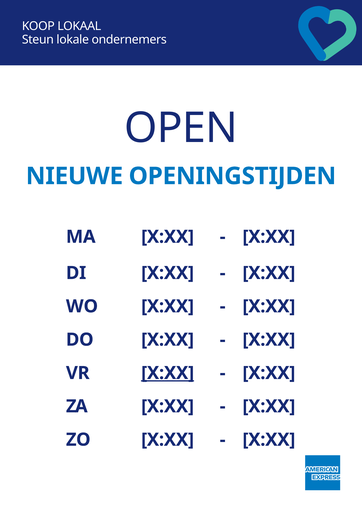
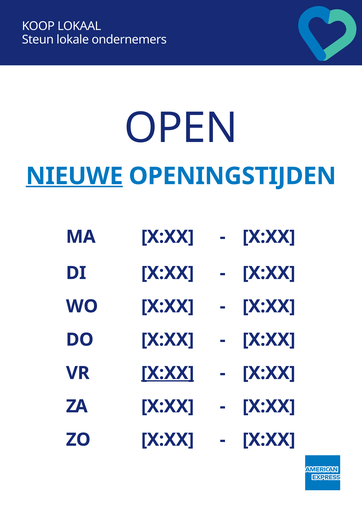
NIEUWE underline: none -> present (74, 176)
